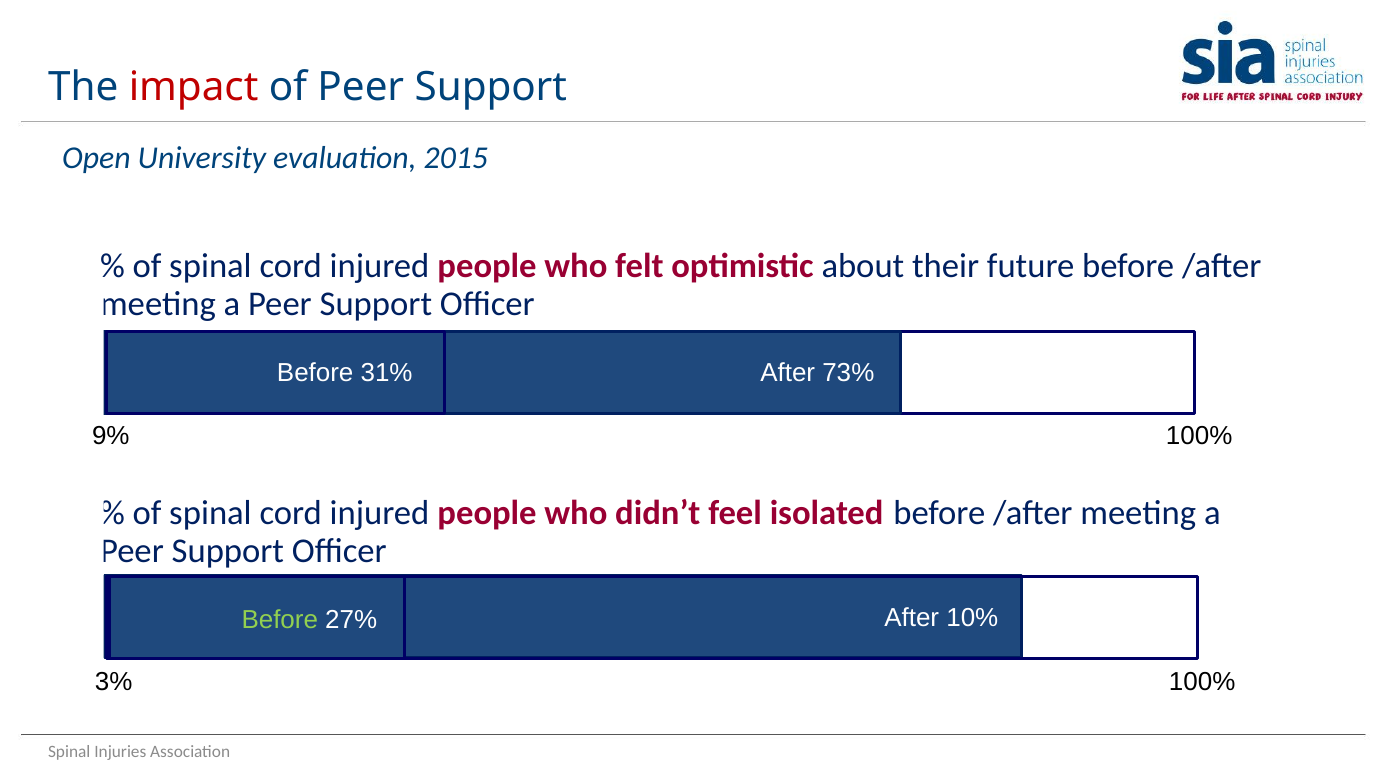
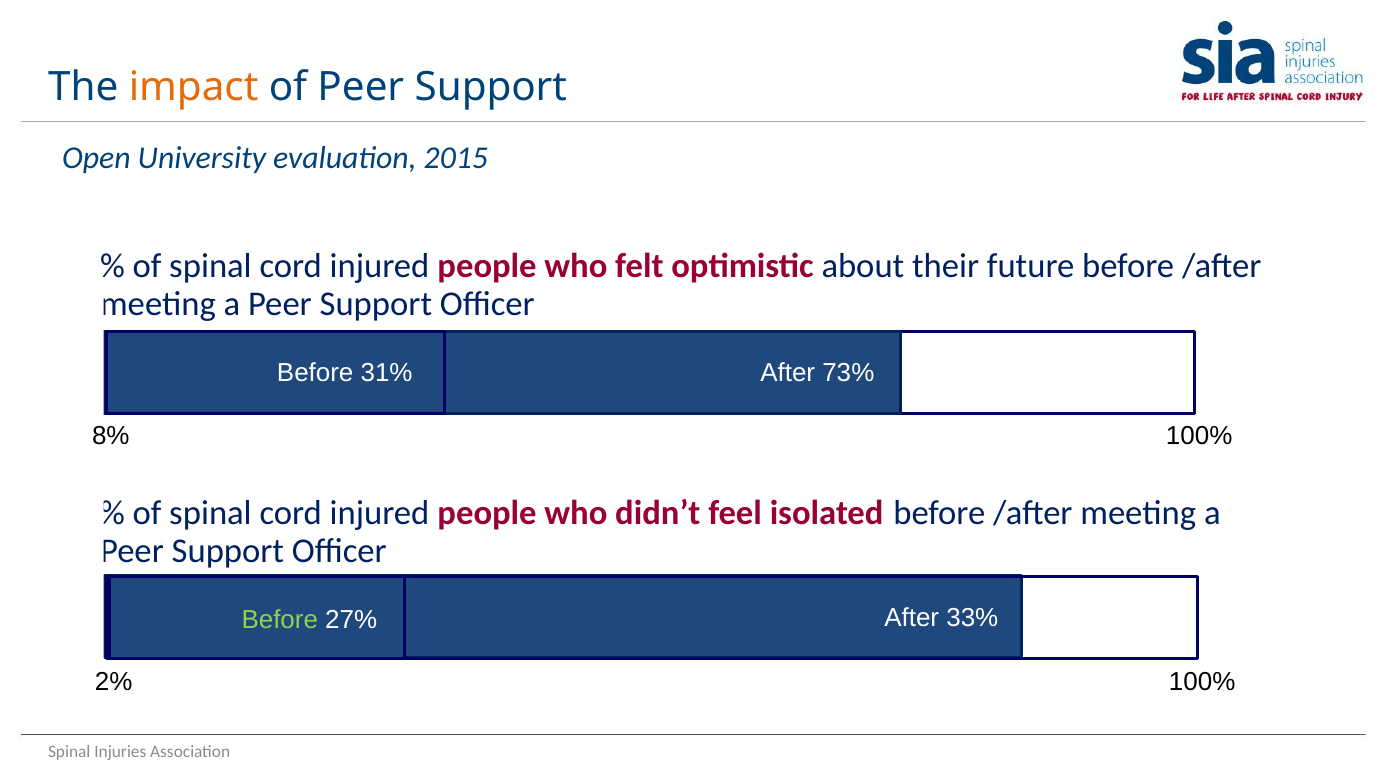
impact colour: red -> orange (194, 87)
9%: 9% -> 8% (111, 436)
10%: 10% -> 33% (972, 618)
3%: 3% -> 2% (114, 682)
